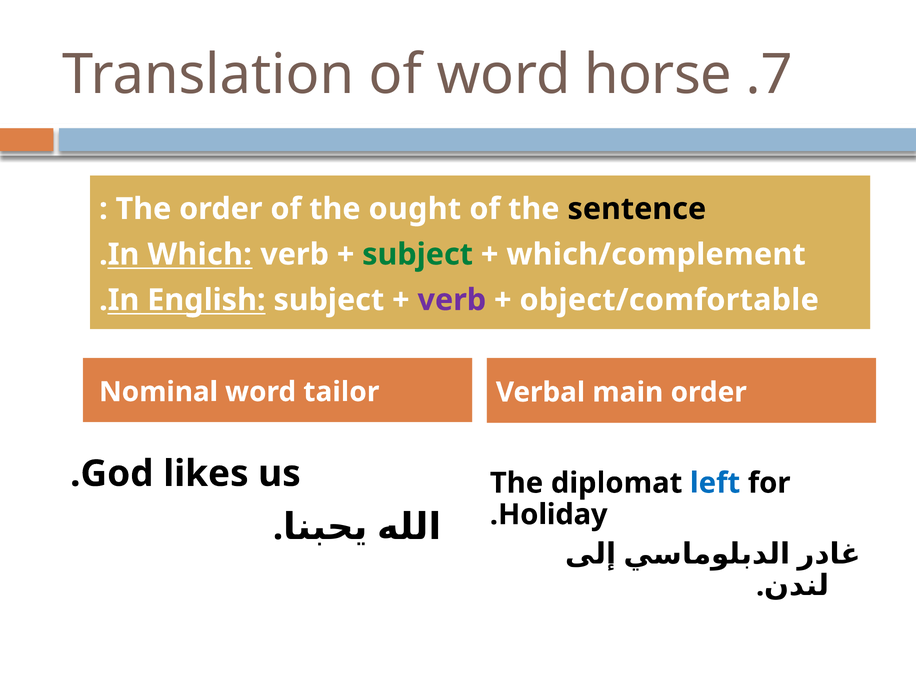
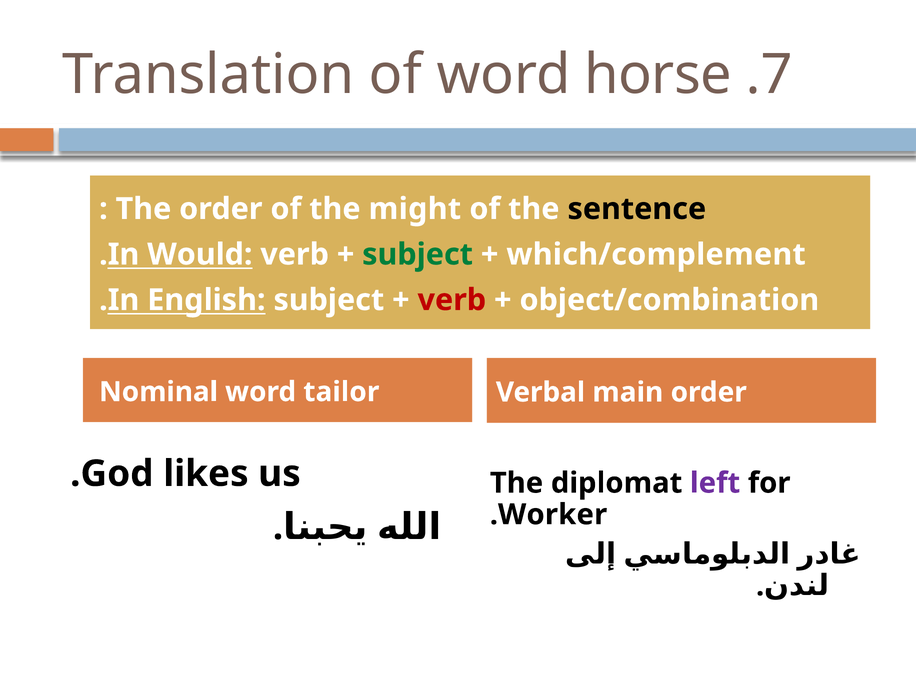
ought: ought -> might (415, 209)
Which: Which -> Would (200, 254)
verb colour: purple -> red (452, 300)
object/comfortable: object/comfortable -> object/combination (669, 300)
left colour: blue -> purple (715, 483)
Holiday: Holiday -> Worker (553, 515)
